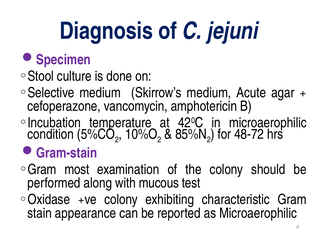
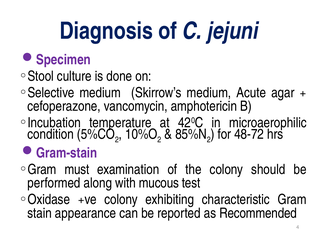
most: most -> must (77, 170)
as Microaerophilic: Microaerophilic -> Recommended (258, 214)
